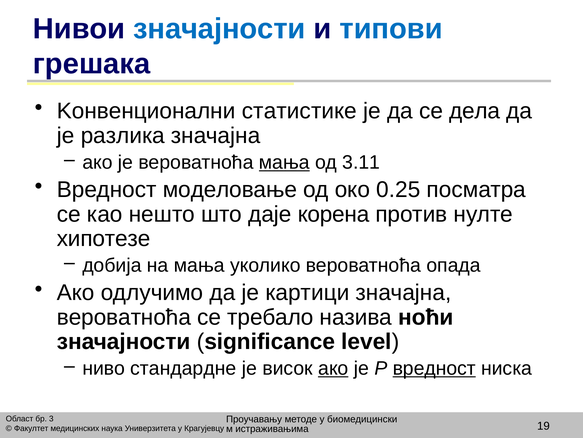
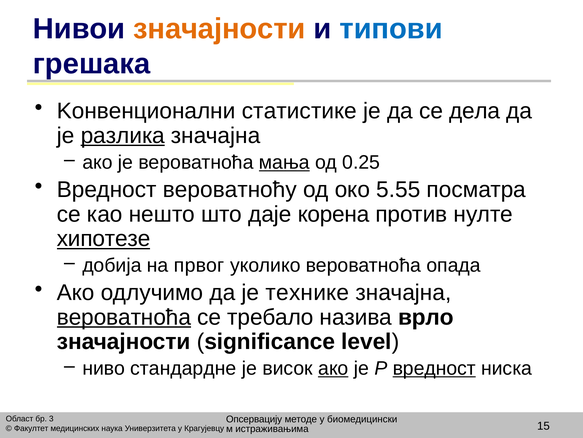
значајности colour: blue -> orange (219, 29)
разлика underline: none -> present (123, 135)
3.11: 3.11 -> 0.25 (361, 162)
моделовање: моделовање -> вероватноћу (230, 189)
0.25: 0.25 -> 5.55 (398, 189)
хипотезе underline: none -> present (104, 238)
на мања: мања -> првог (199, 265)
картици: картици -> технике (307, 292)
вероватноћа underline: none -> present (124, 317)
ноћи: ноћи -> врло (426, 317)
Проучавању: Проучавању -> Опсервацију (254, 419)
19: 19 -> 15 (543, 425)
